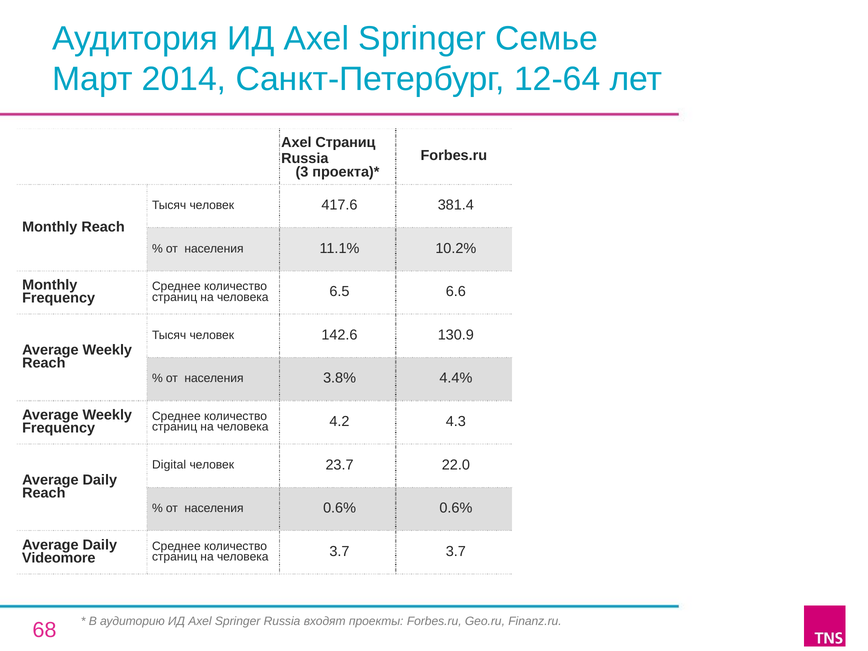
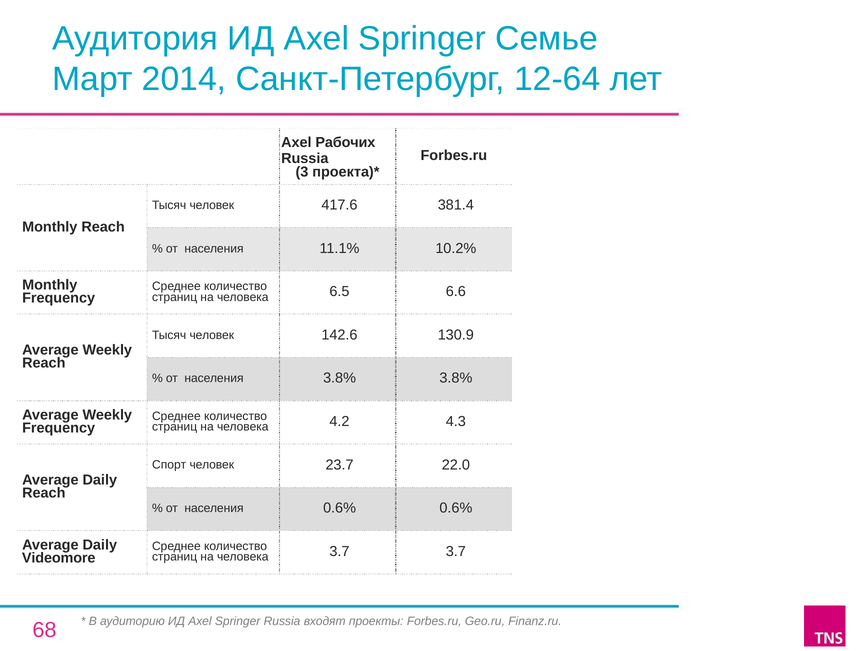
Axel Страниц: Страниц -> Рабочих (345, 142)
3.8% 4.4%: 4.4% -> 3.8% (456, 378)
Digital: Digital -> Спорт (169, 465)
